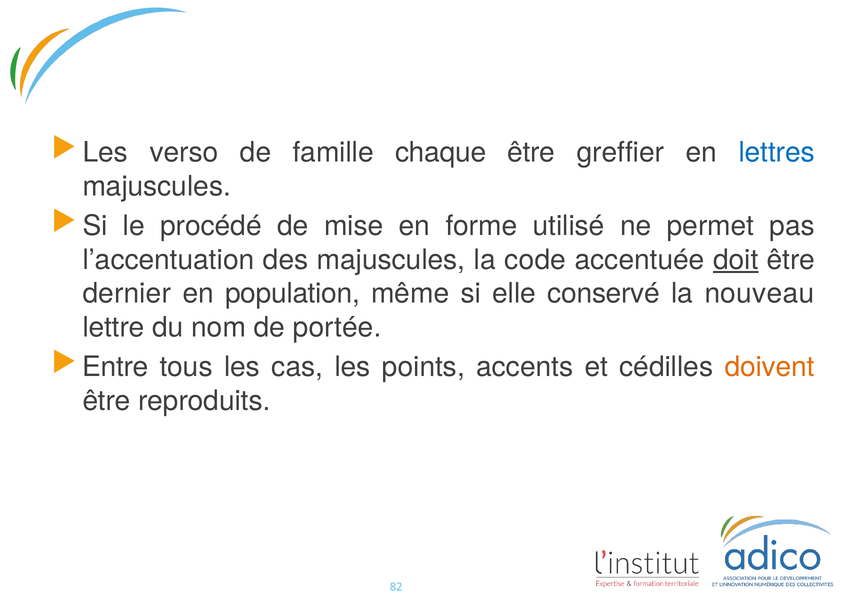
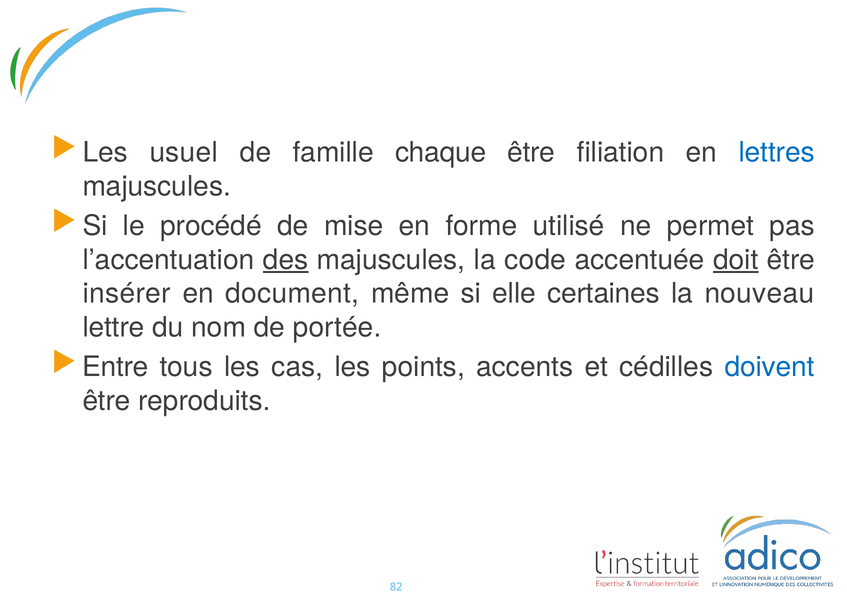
verso: verso -> usuel (184, 153)
greffier: greffier -> filiation (620, 153)
des underline: none -> present (286, 260)
dernier: dernier -> insérer (127, 294)
population: population -> document (292, 294)
conservé: conservé -> certaines (604, 294)
doivent colour: orange -> blue (770, 367)
